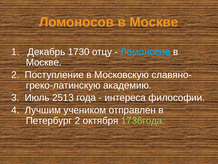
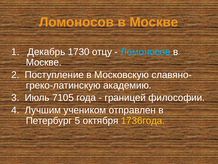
2513: 2513 -> 7105 (63, 97)
интереса: интереса -> границей (125, 97)
Петербург 2: 2 -> 5 (77, 120)
1736года colour: light green -> yellow (143, 120)
